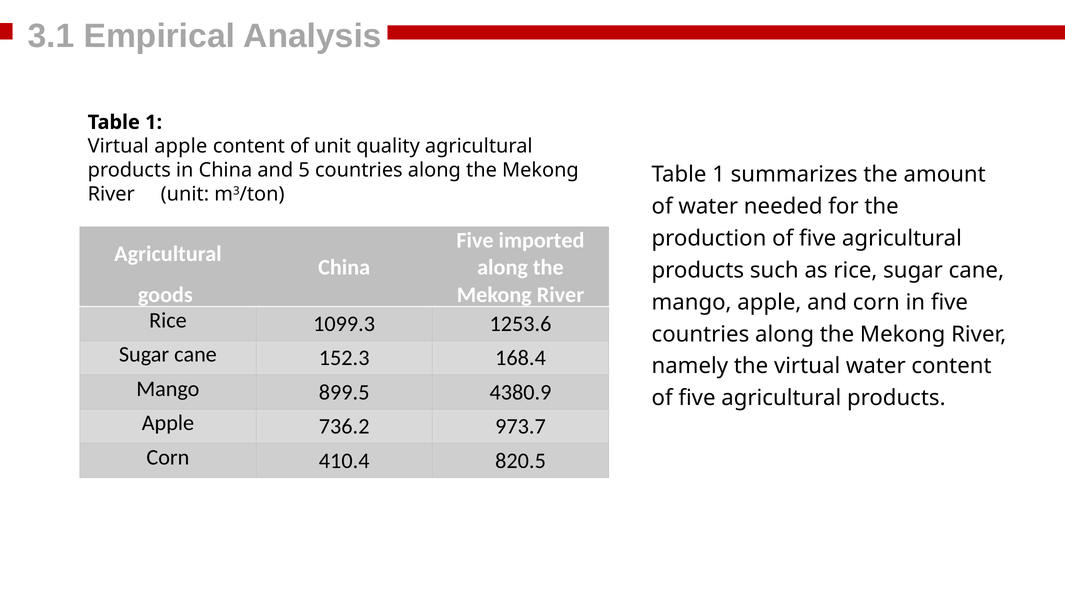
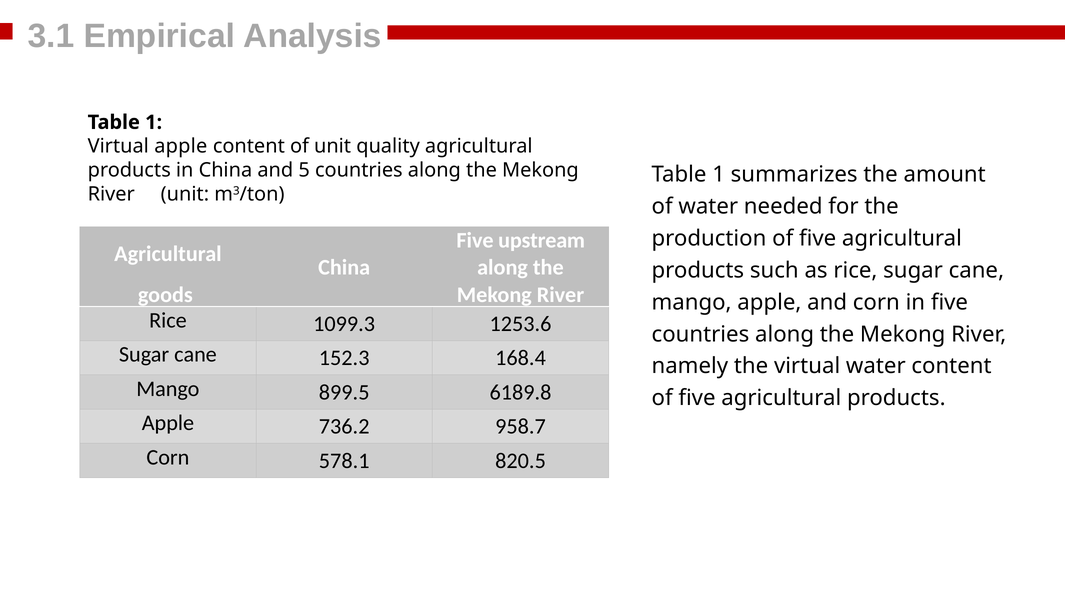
imported: imported -> upstream (542, 240)
4380.9: 4380.9 -> 6189.8 (520, 392)
973.7: 973.7 -> 958.7 (521, 427)
410.4: 410.4 -> 578.1 (344, 461)
